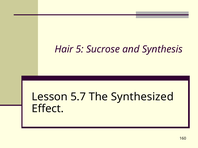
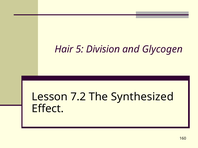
Sucrose: Sucrose -> Division (103, 49)
Synthesis: Synthesis -> Glycogen (162, 49)
5.7: 5.7 -> 7.2 (78, 97)
